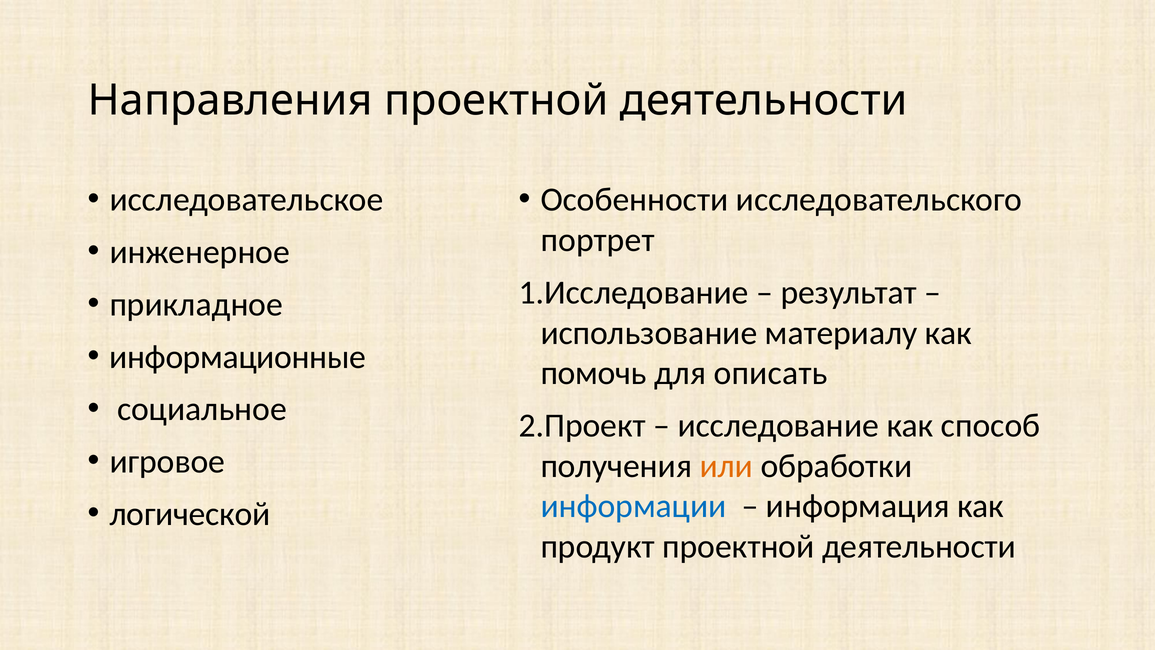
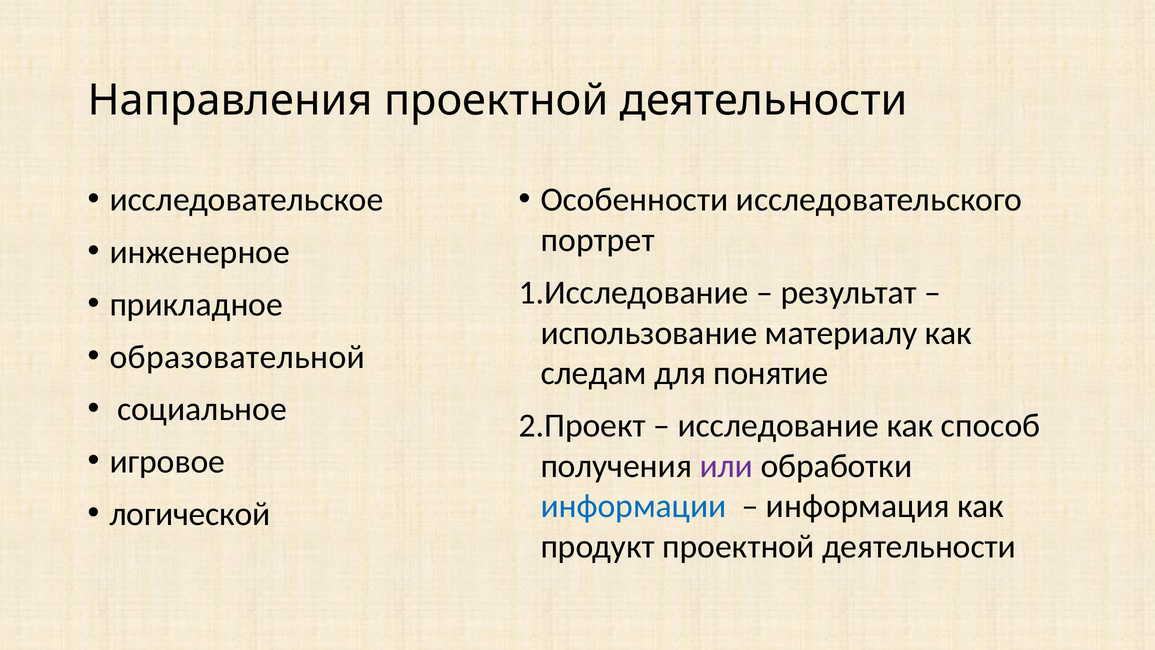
информационные: информационные -> образовательной (237, 357)
помочь: помочь -> следам (594, 373)
описать: описать -> понятие (771, 373)
или colour: orange -> purple (726, 466)
